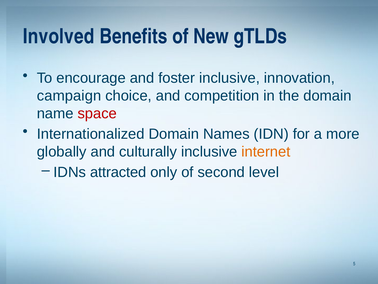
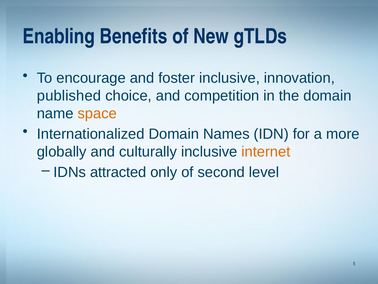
Involved: Involved -> Enabling (59, 36)
campaign: campaign -> published (69, 96)
space colour: red -> orange (97, 113)
